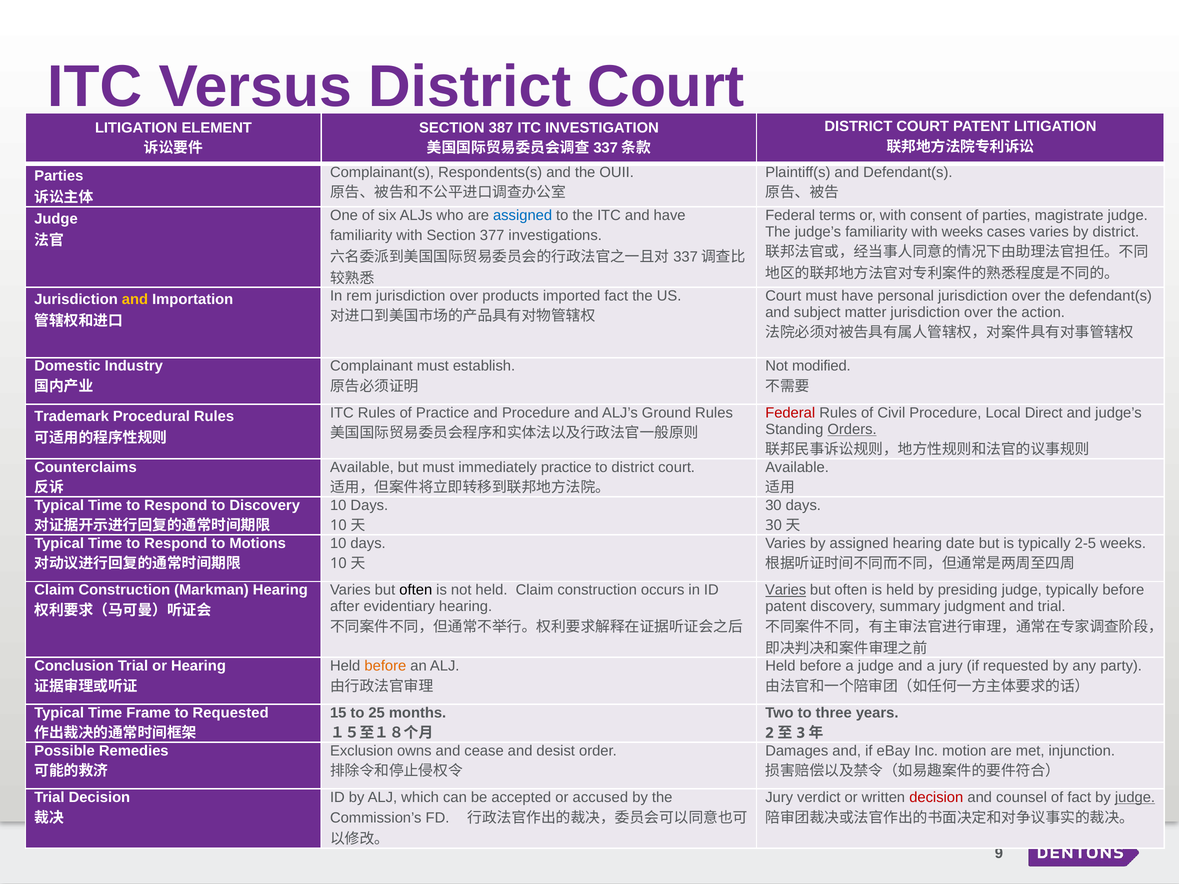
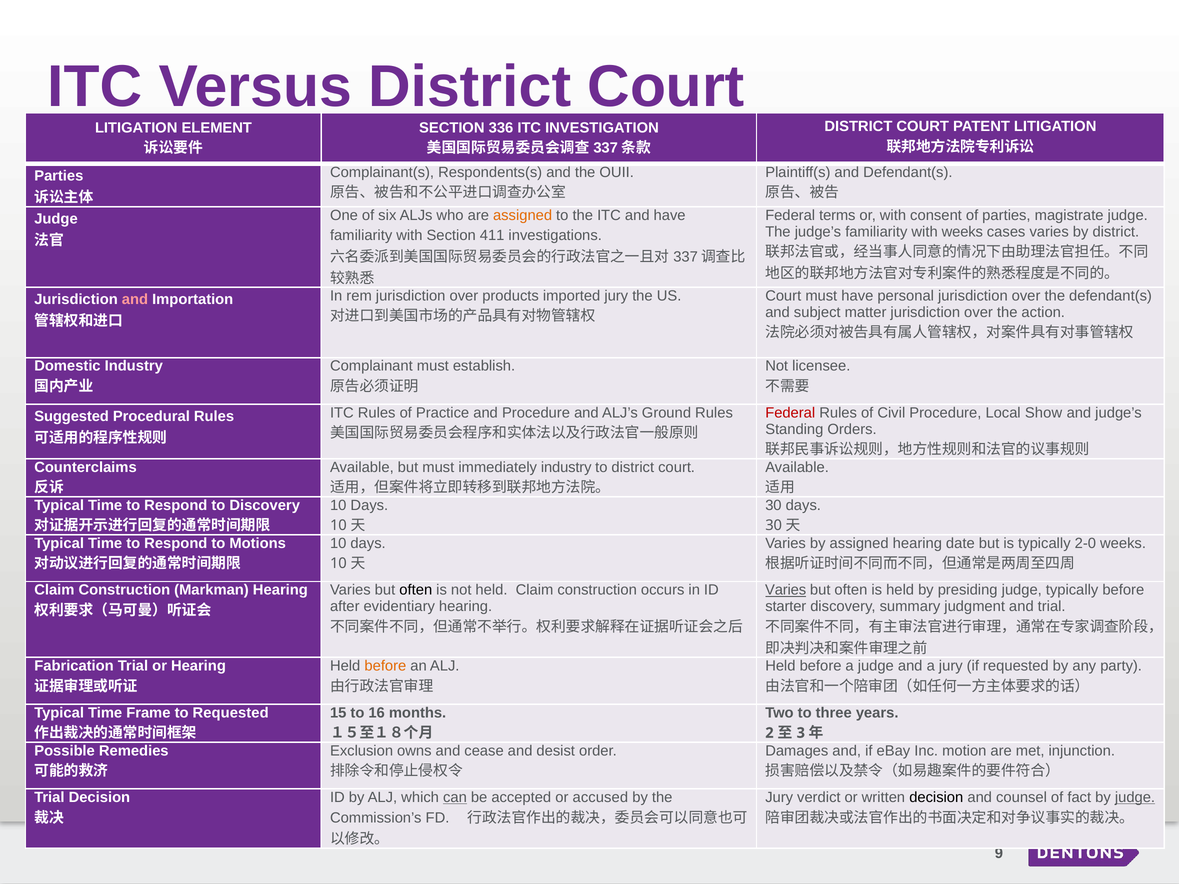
387: 387 -> 336 (501, 128)
assigned colour: blue -> orange (523, 215)
377: 377 -> 411 (492, 235)
imported fact: fact -> jury (616, 296)
and colour: yellow -> pink (135, 300)
modified: modified -> licensee (821, 366)
Direct: Direct -> Show (1044, 413)
Trademark: Trademark -> Suggested (72, 417)
Orders underline: present -> none (852, 430)
immediately practice: practice -> industry (566, 467)
2-5: 2-5 -> 2-0 (1085, 543)
patent: patent -> starter (786, 607)
Conclusion: Conclusion -> Fabrication (74, 666)
25: 25 -> 16 (377, 713)
can underline: none -> present (455, 798)
decision colour: red -> black (936, 798)
